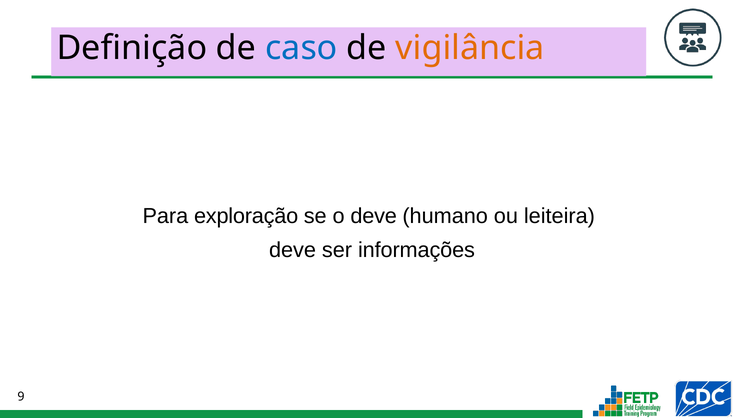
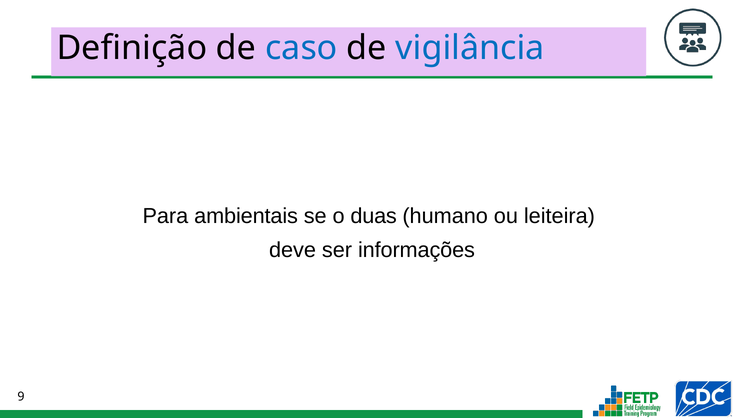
vigilância colour: orange -> blue (470, 48)
exploração: exploração -> ambientais (246, 216)
o deve: deve -> duas (374, 216)
